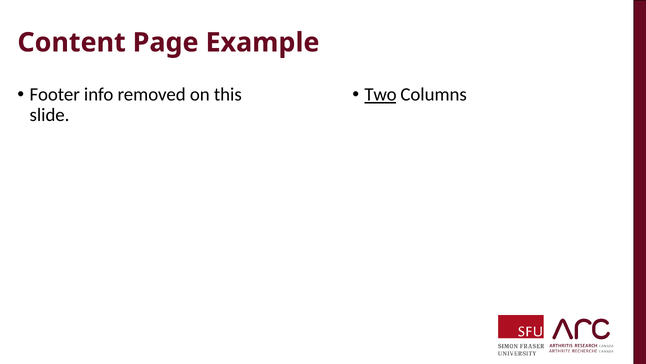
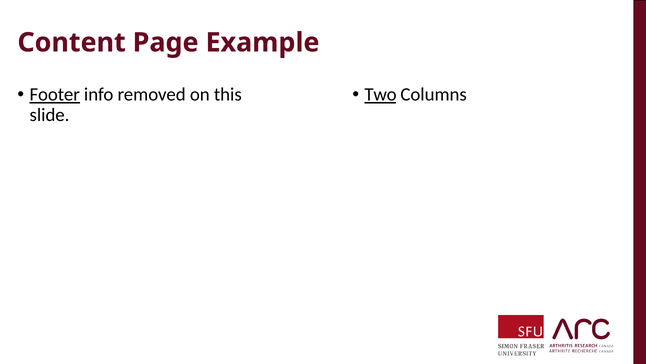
Footer underline: none -> present (55, 95)
